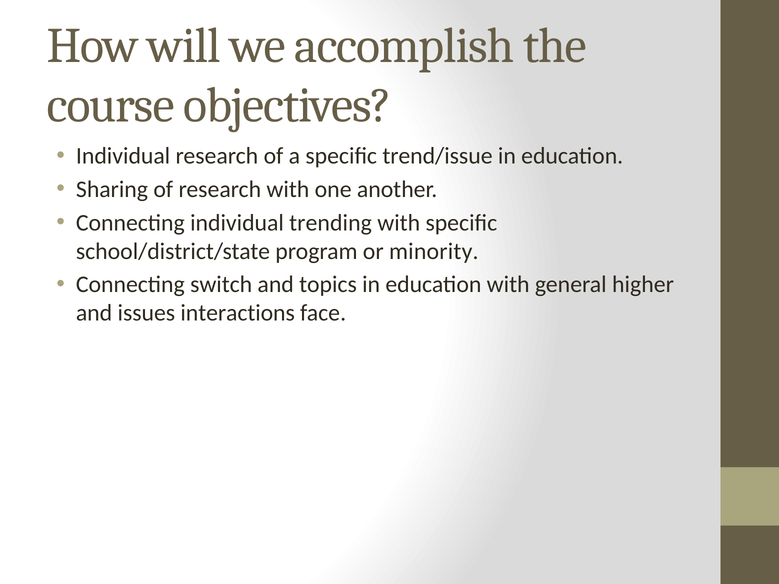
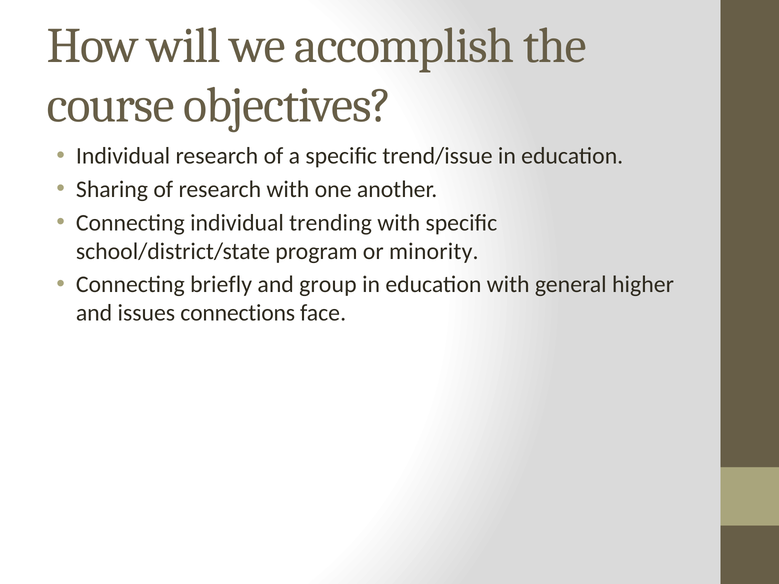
switch: switch -> briefly (221, 285)
topics: topics -> group (328, 285)
interactions: interactions -> connections (238, 313)
